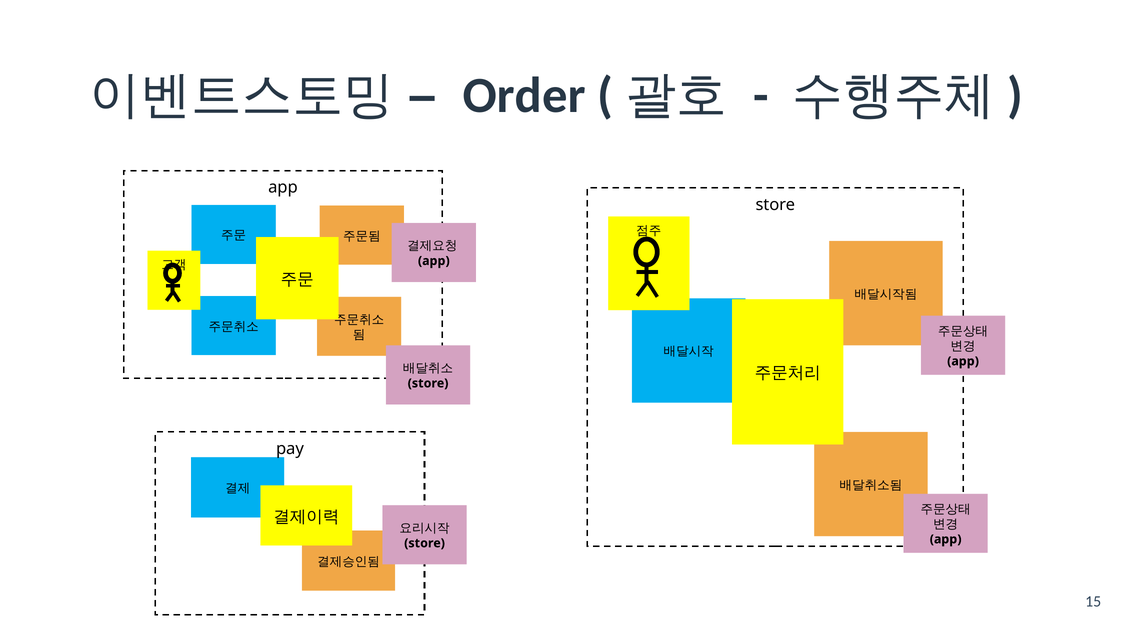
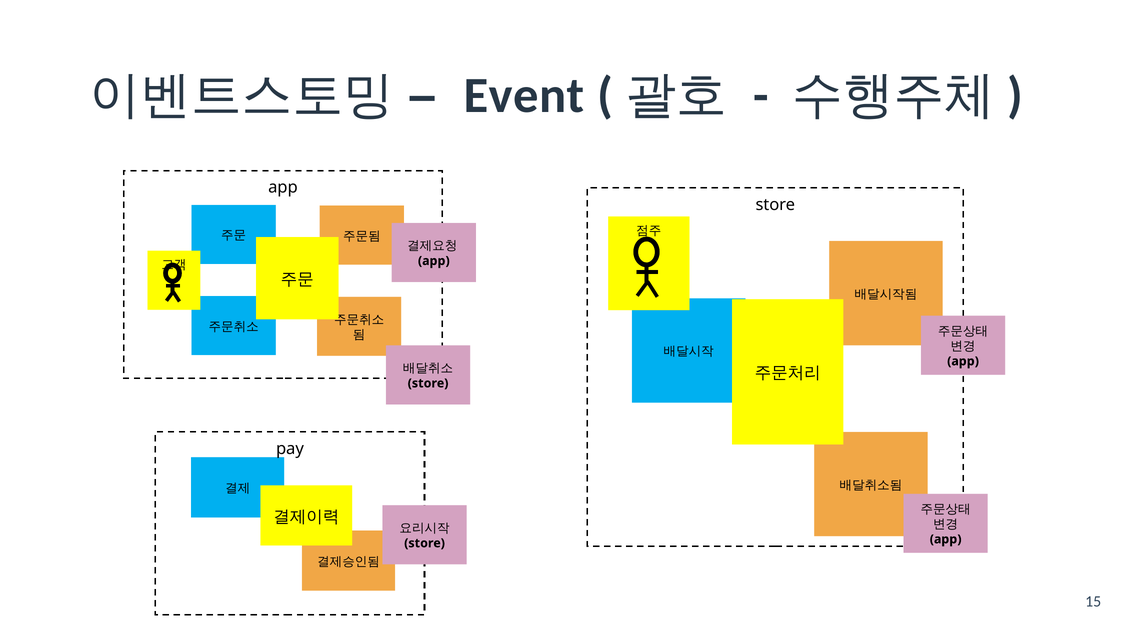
Order: Order -> Event (524, 96)
